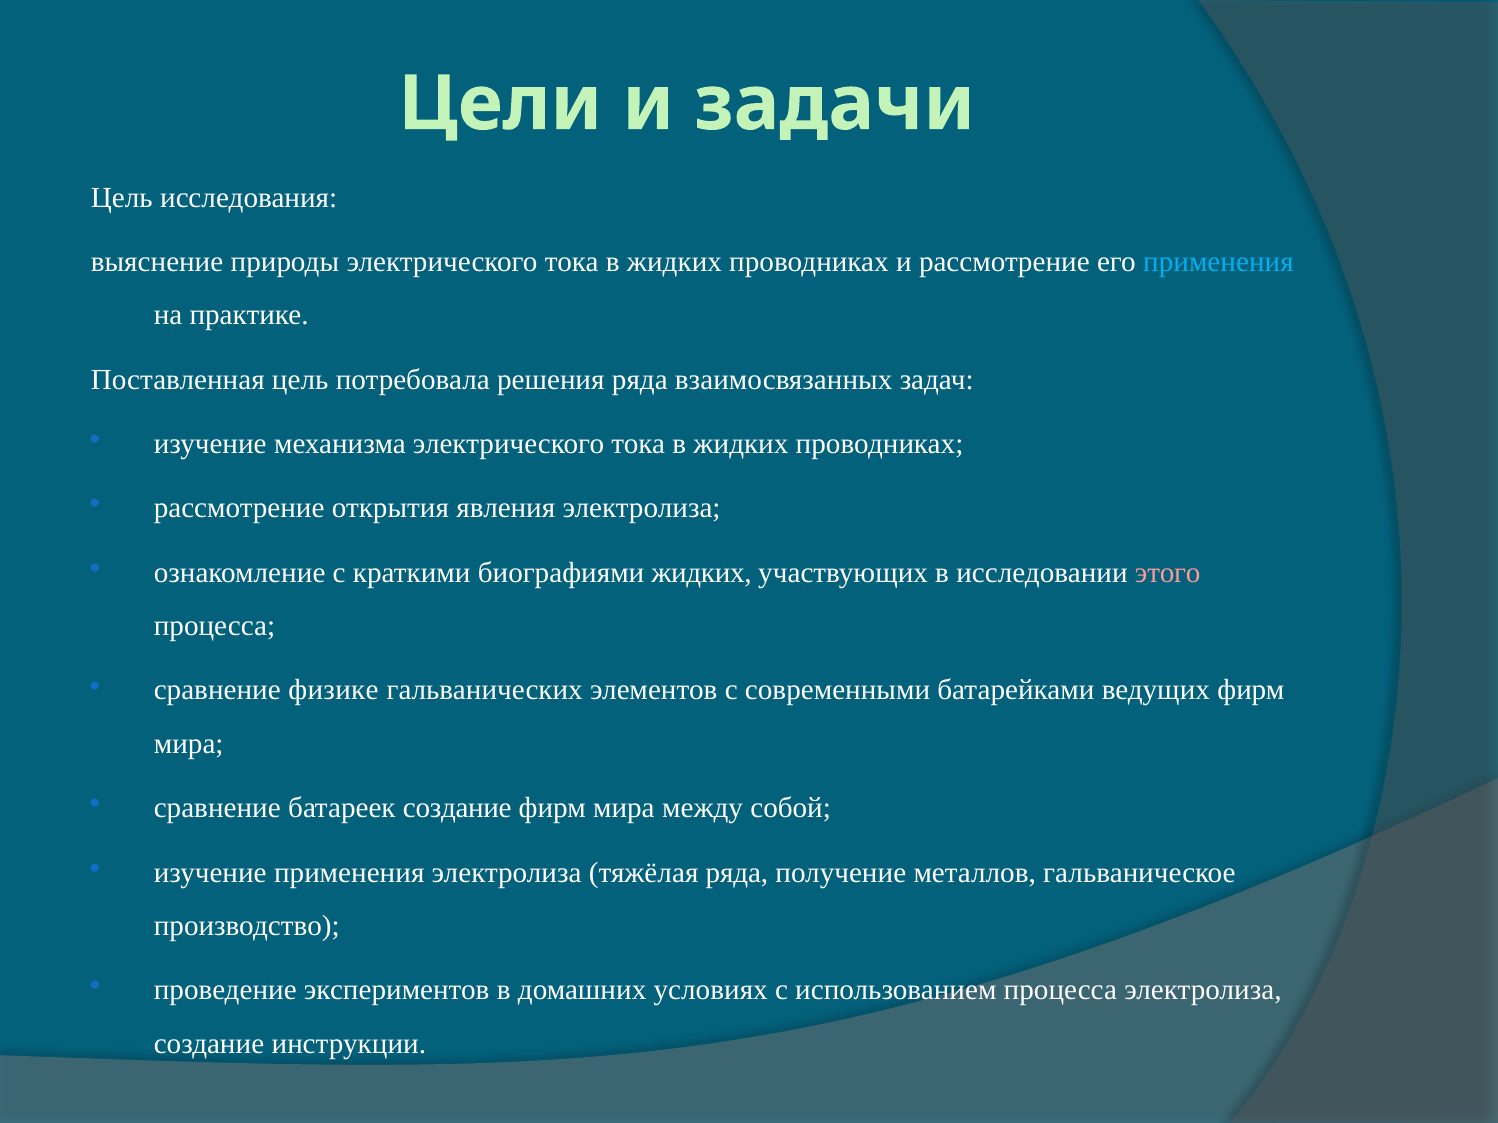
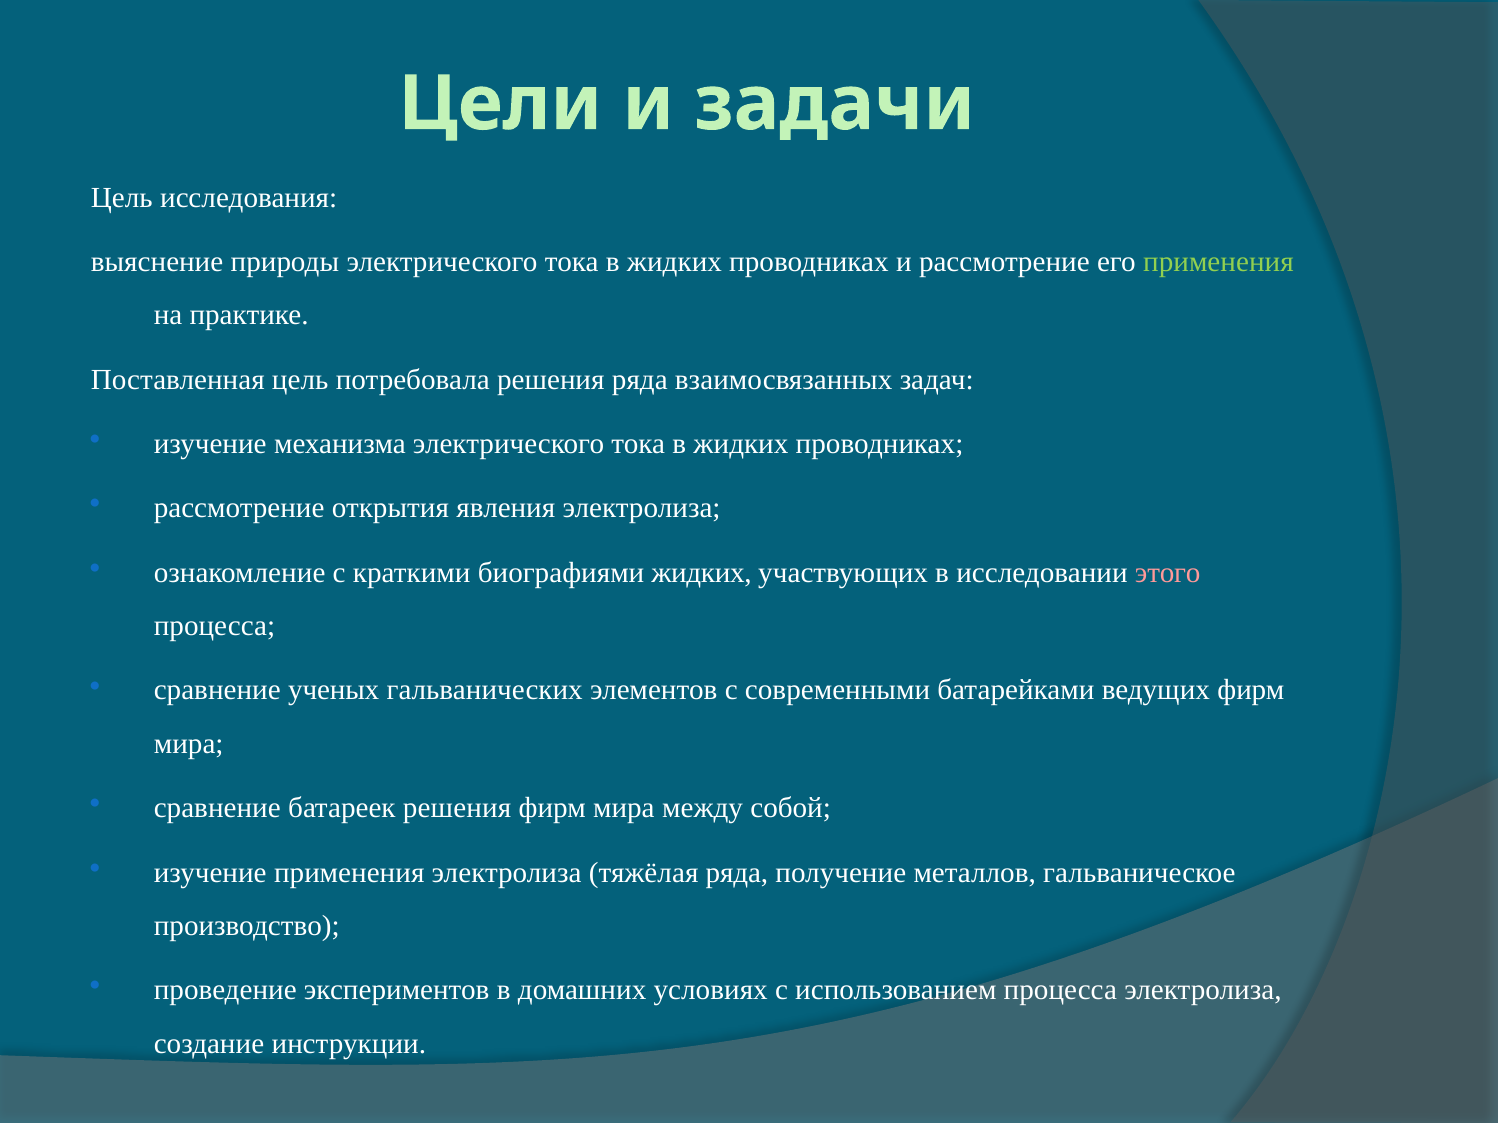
применения colour: light blue -> light green (1218, 262)
физике: физике -> ученых (334, 691)
батареек создание: создание -> решения (457, 808)
